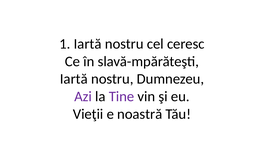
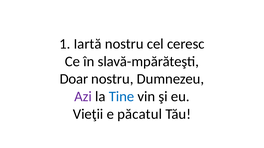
Iartă: Iartă -> Doar (74, 79)
Tine colour: purple -> blue (122, 97)
noastră: noastră -> păcatul (140, 114)
